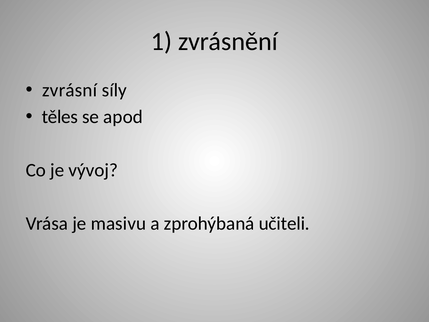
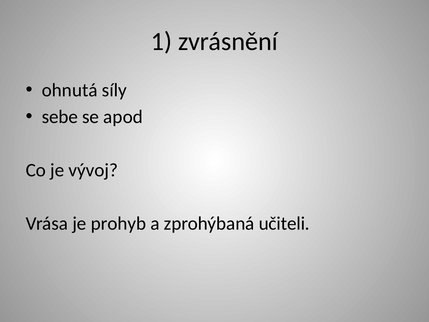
zvrásní: zvrásní -> ohnutá (70, 90)
těles: těles -> sebe (60, 117)
masivu: masivu -> prohyb (118, 224)
